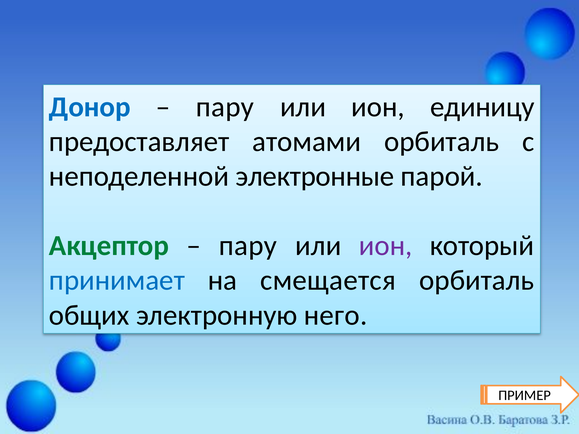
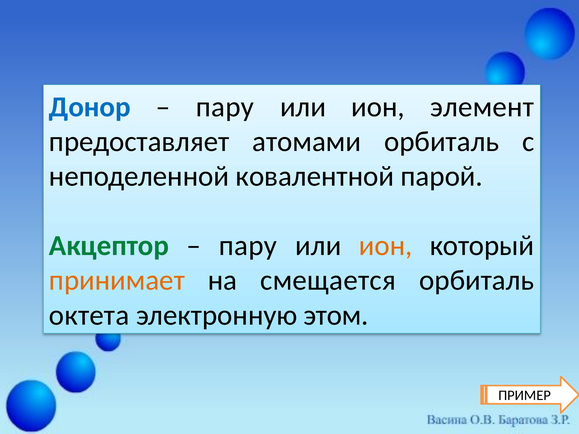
единицу: единицу -> элемент (482, 107)
электронные: электронные -> ковалентной (315, 176)
ион colour: purple -> orange (386, 246)
принимает colour: blue -> orange (117, 281)
общих: общих -> октета (89, 315)
него: него -> этом (336, 315)
